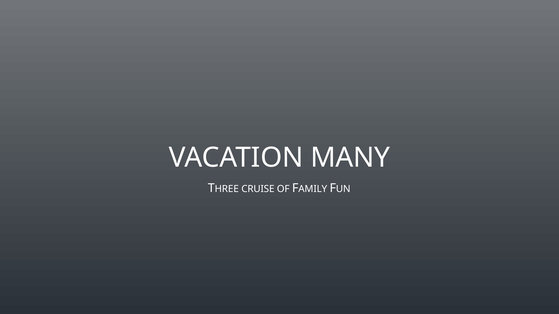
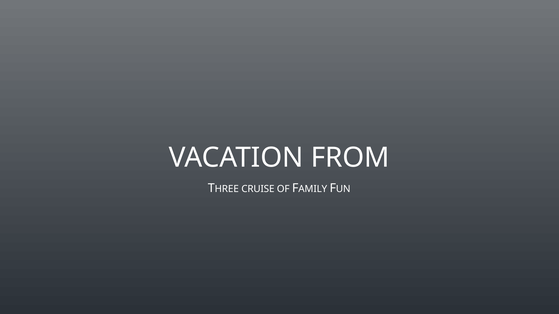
MANY: MANY -> FROM (350, 158)
